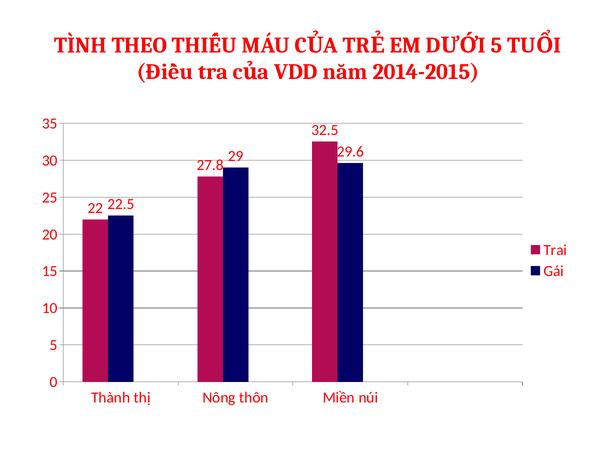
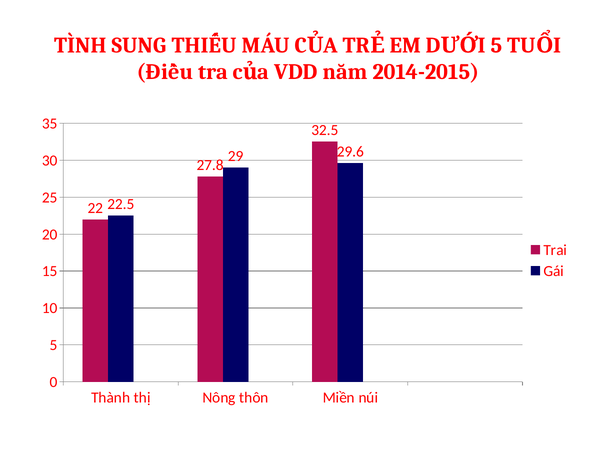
THEO: THEO -> SUNG (139, 45)
